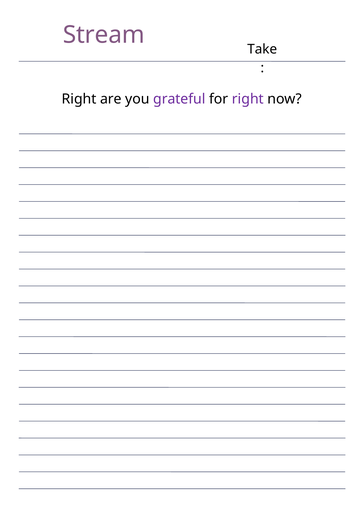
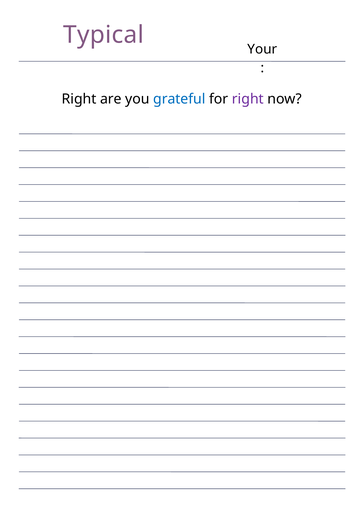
Stream: Stream -> Typical (104, 35)
Take: Take -> Your (262, 49)
grateful colour: purple -> blue (179, 99)
